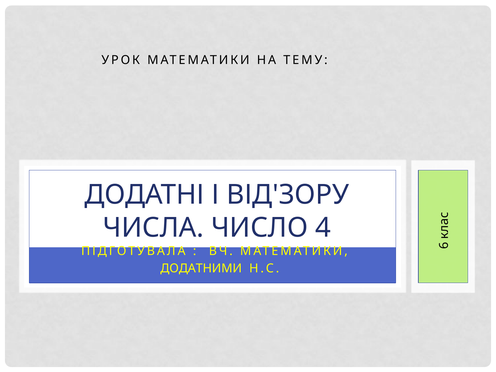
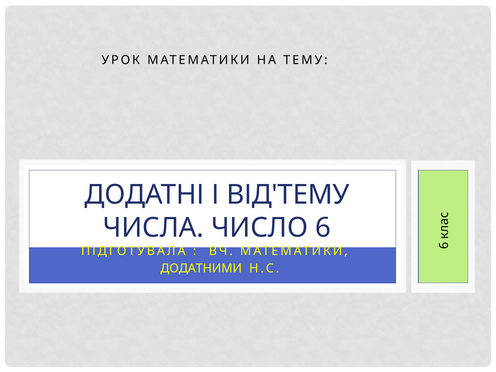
ВІД'ЗОРУ: ВІД'ЗОРУ -> ВІД'ТЕМУ (288, 195)
ЧИСЛО 4: 4 -> 6 (323, 228)
